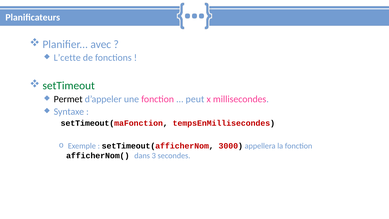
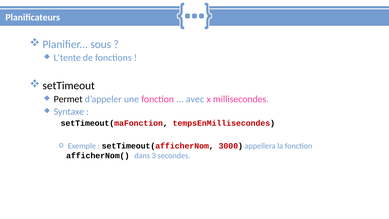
avec: avec -> sous (101, 44)
L’cette: L’cette -> L’tente (67, 58)
setTimeout colour: green -> black (69, 86)
peut: peut -> avec (195, 99)
